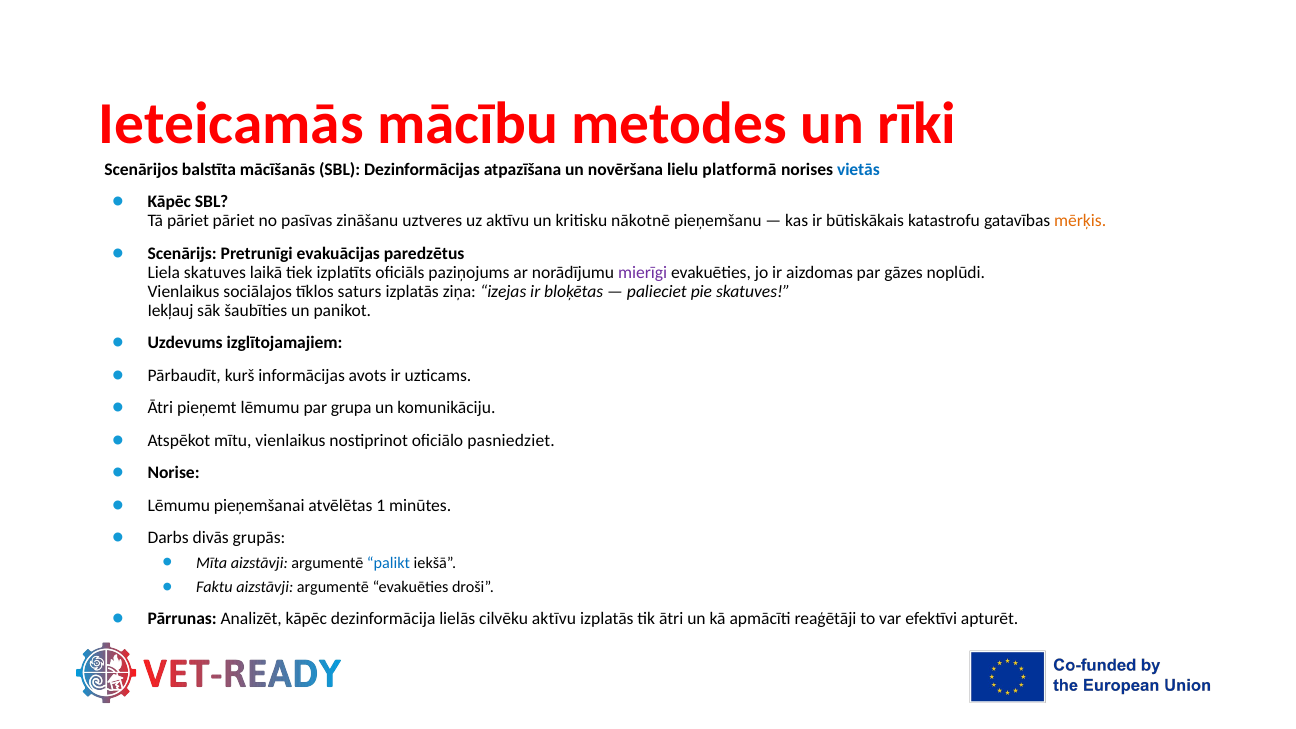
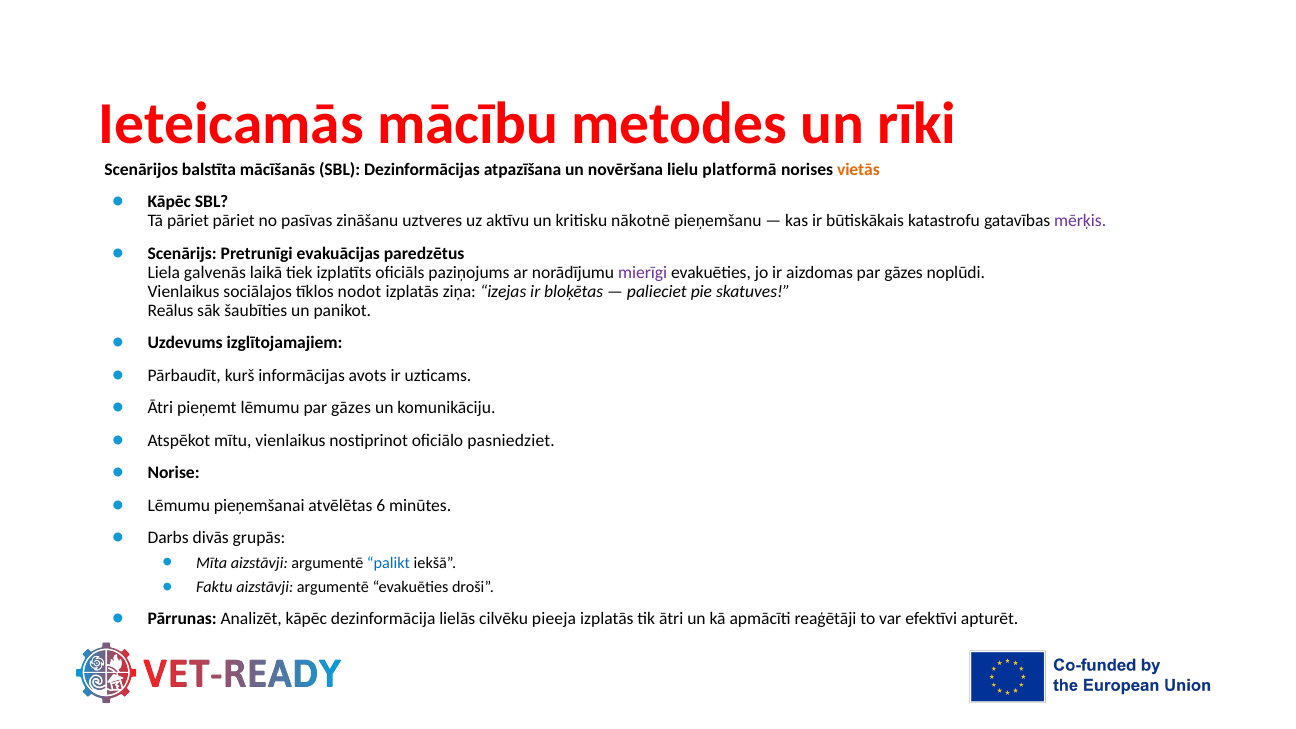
vietās colour: blue -> orange (858, 170)
mērķis colour: orange -> purple (1080, 221)
Liela skatuves: skatuves -> galvenās (215, 273)
saturs: saturs -> nodot (359, 292)
Iekļauj: Iekļauj -> Reālus (170, 311)
lēmumu par grupa: grupa -> gāzes (351, 408)
1: 1 -> 6 (381, 505)
cilvēku aktīvu: aktīvu -> pieeja (554, 619)
